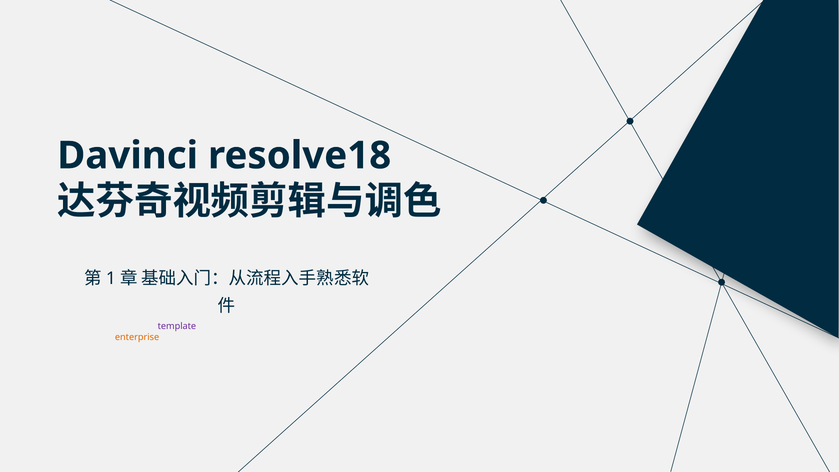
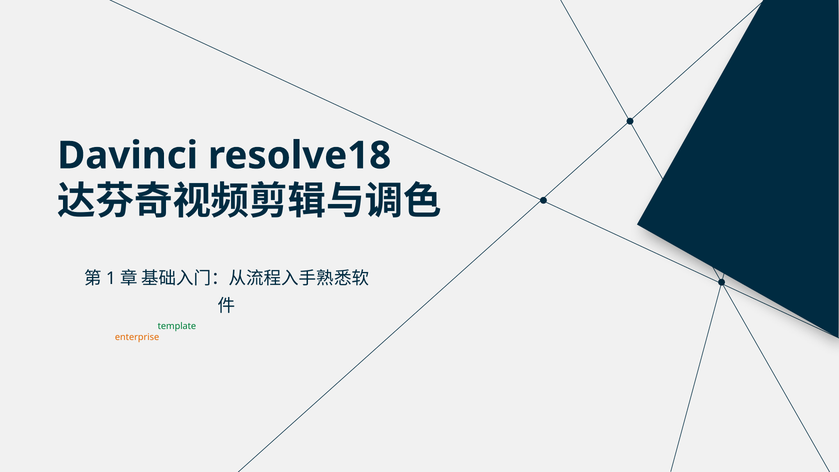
template colour: purple -> green (177, 326)
